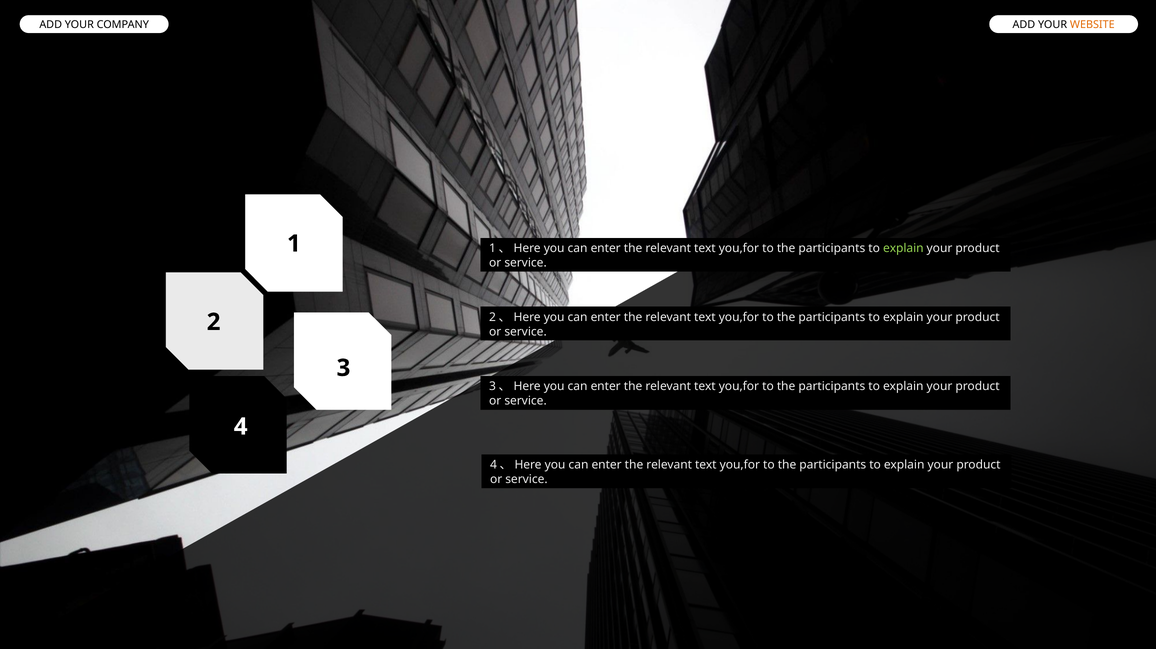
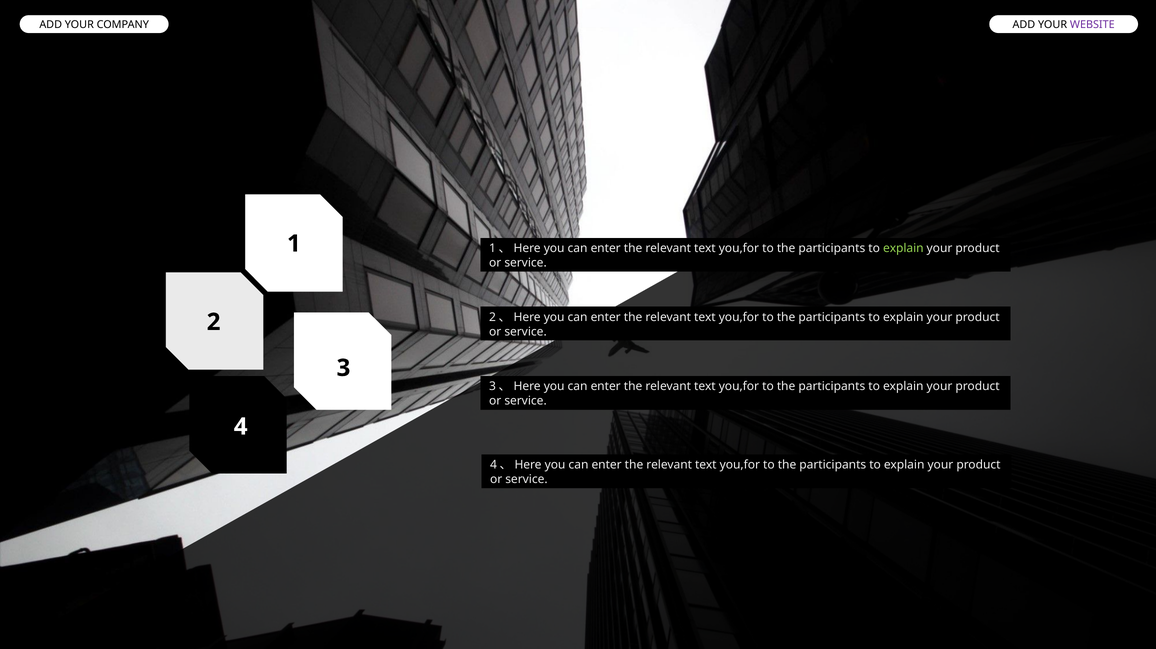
WEBSITE colour: orange -> purple (1092, 25)
